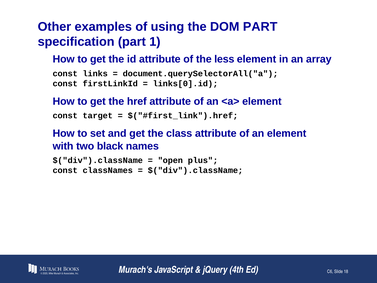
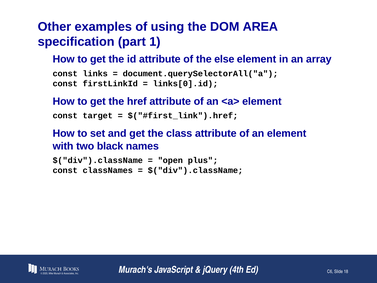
DOM PART: PART -> AREA (260, 27)
less: less -> else (224, 59)
